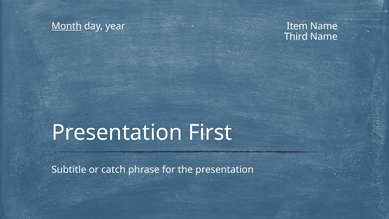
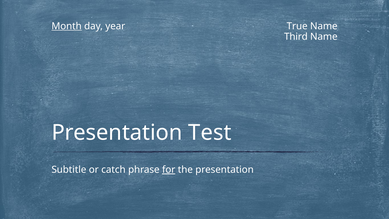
Item: Item -> True (297, 26)
First: First -> Test (210, 132)
for underline: none -> present (169, 170)
